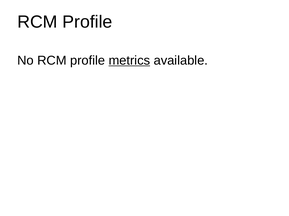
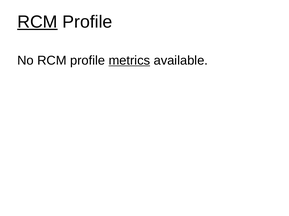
RCM underline: none -> present (37, 22)
